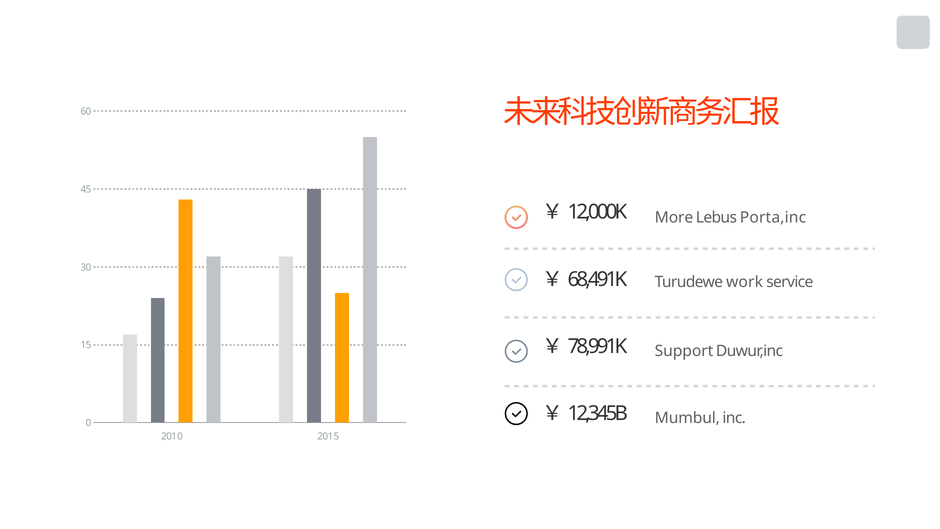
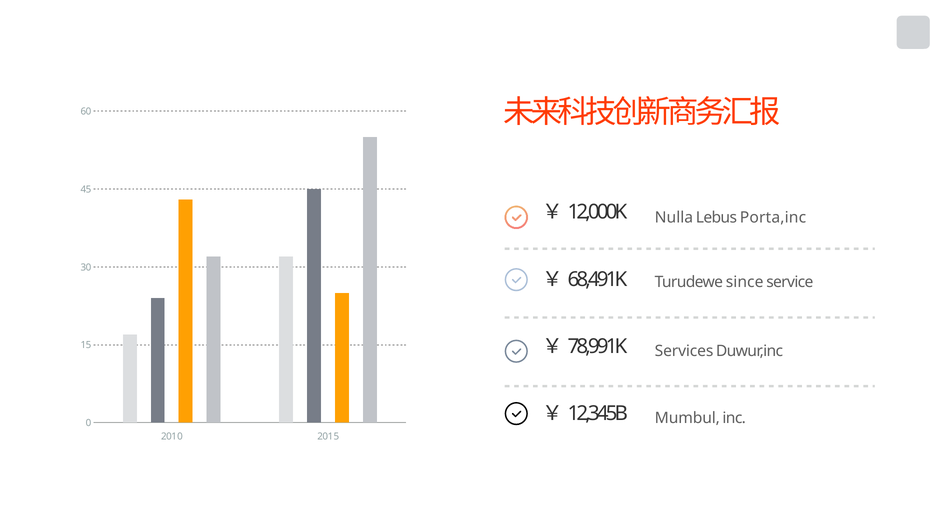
More: More -> Nulla (674, 218)
work: work -> since (745, 282)
Support: Support -> Services (684, 351)
